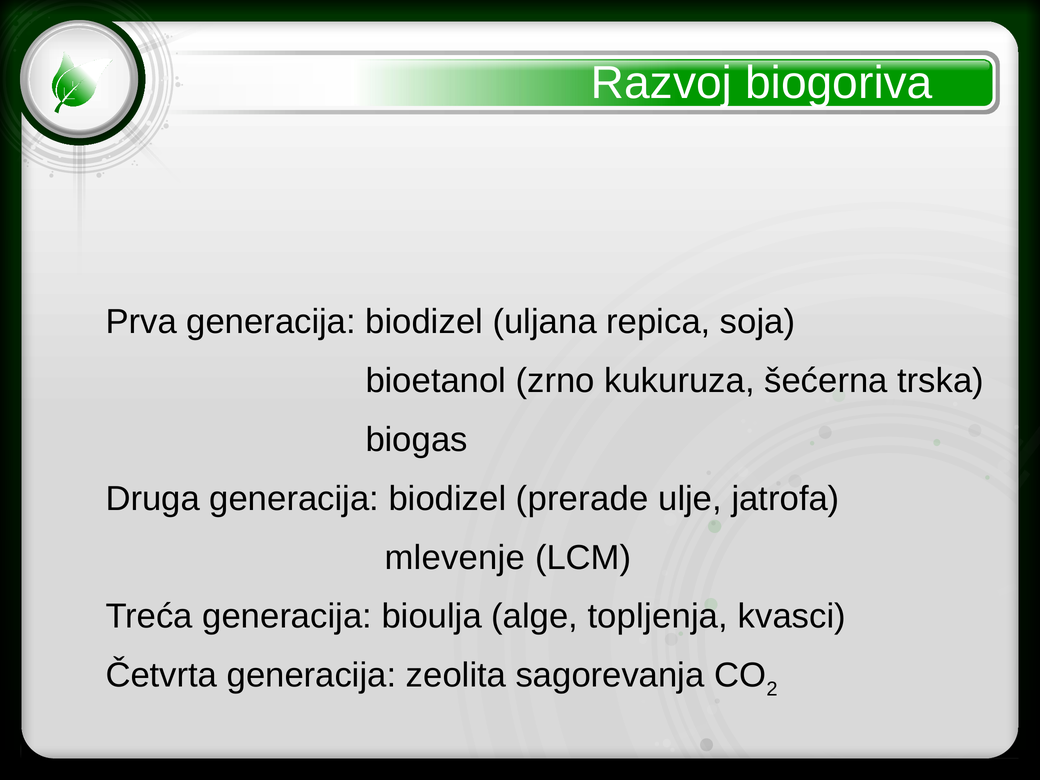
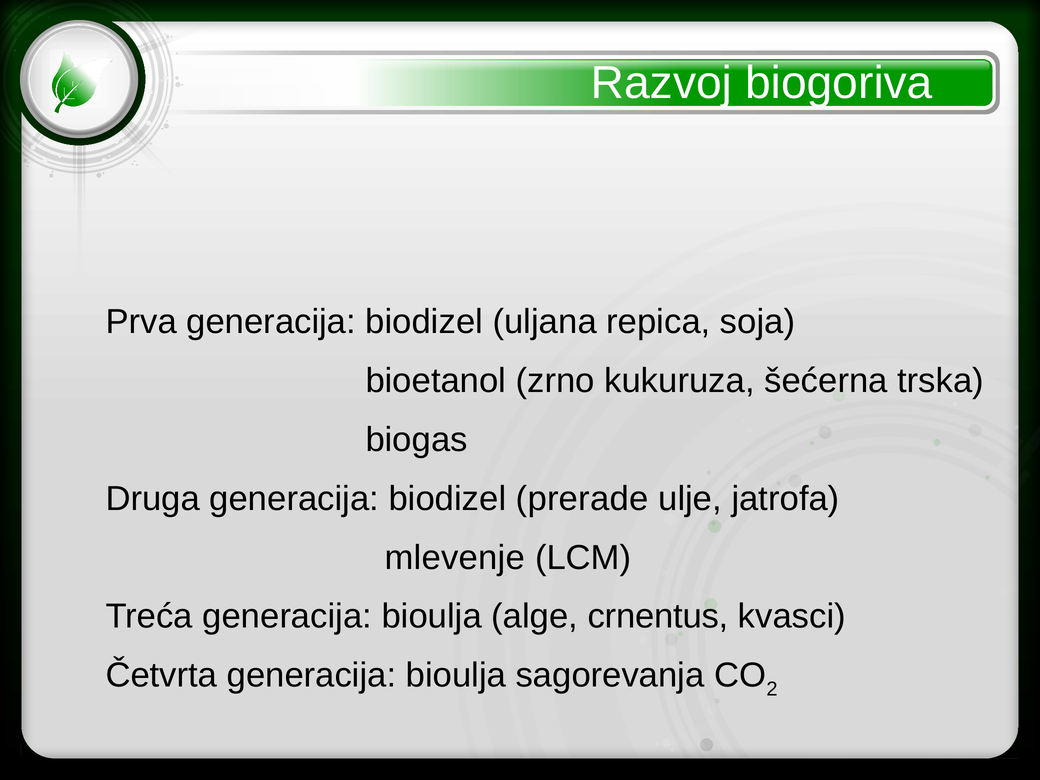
topljenja: topljenja -> crnentus (658, 616)
Četvrta generacija zeolita: zeolita -> bioulja (456, 675)
